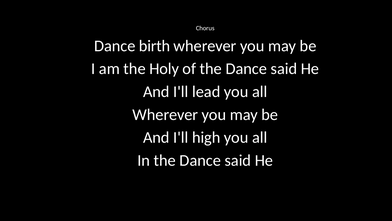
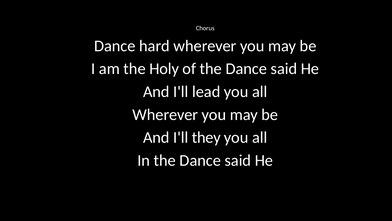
birth: birth -> hard (154, 46)
high: high -> they (206, 137)
